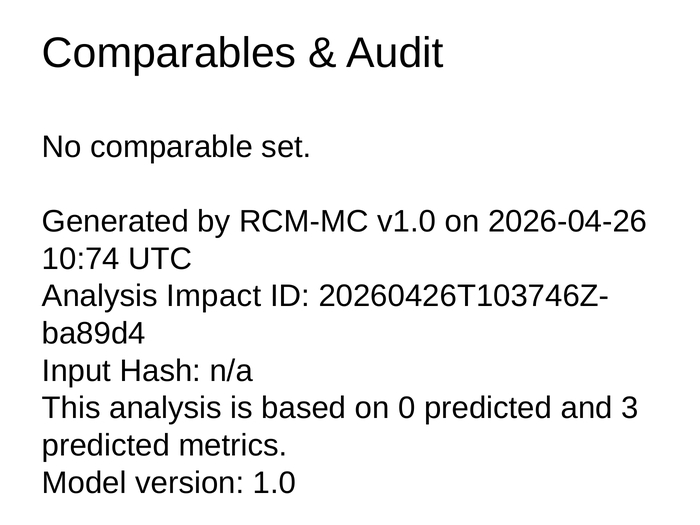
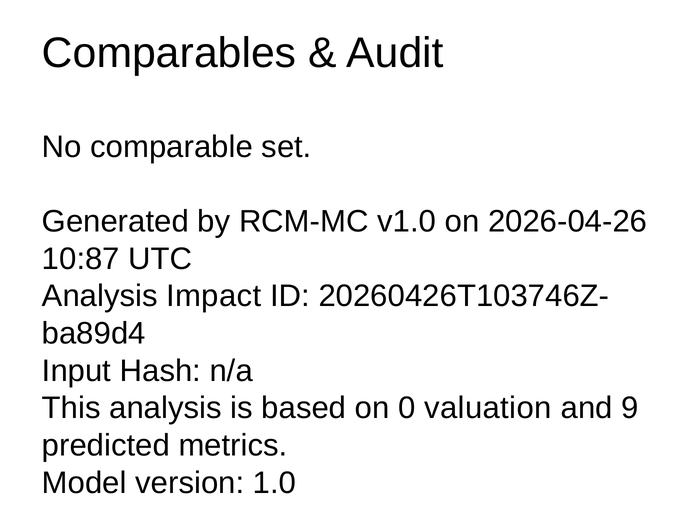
10:74: 10:74 -> 10:87 (81, 259)
0 predicted: predicted -> valuation (488, 408)
3: 3 -> 9 (630, 408)
